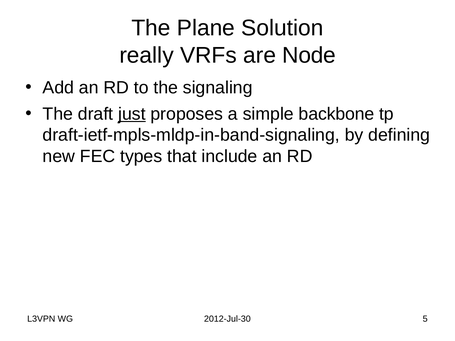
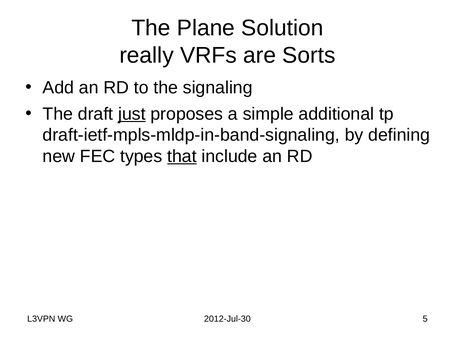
Node: Node -> Sorts (309, 55)
backbone: backbone -> additional (336, 114)
that underline: none -> present (182, 156)
